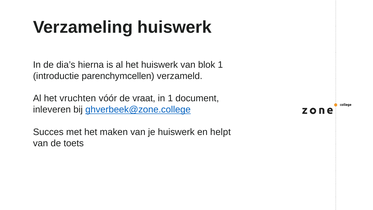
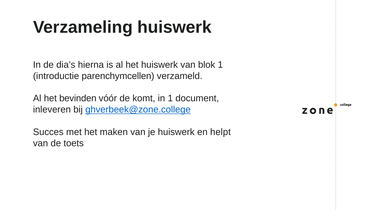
vruchten: vruchten -> bevinden (78, 98)
vraat: vraat -> komt (144, 98)
